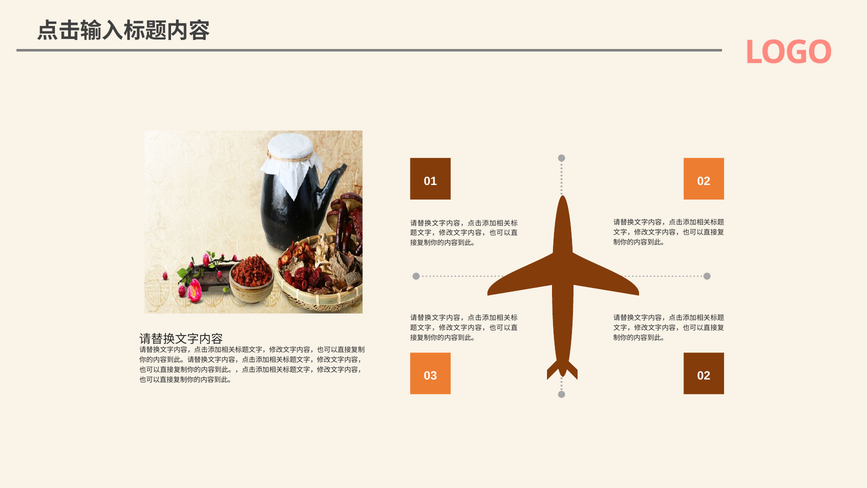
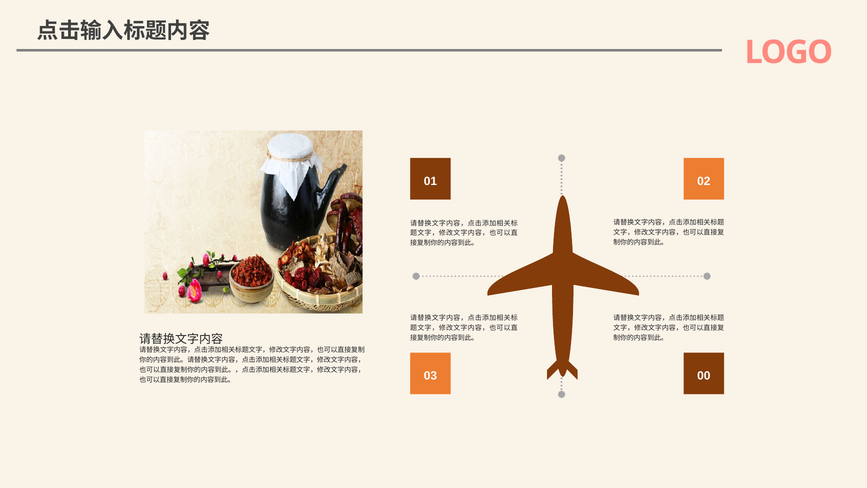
03 02: 02 -> 00 (704, 376)
